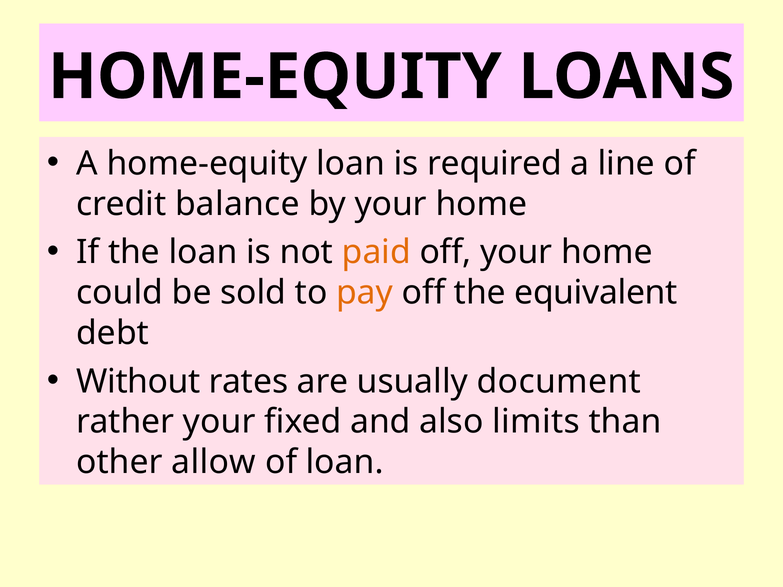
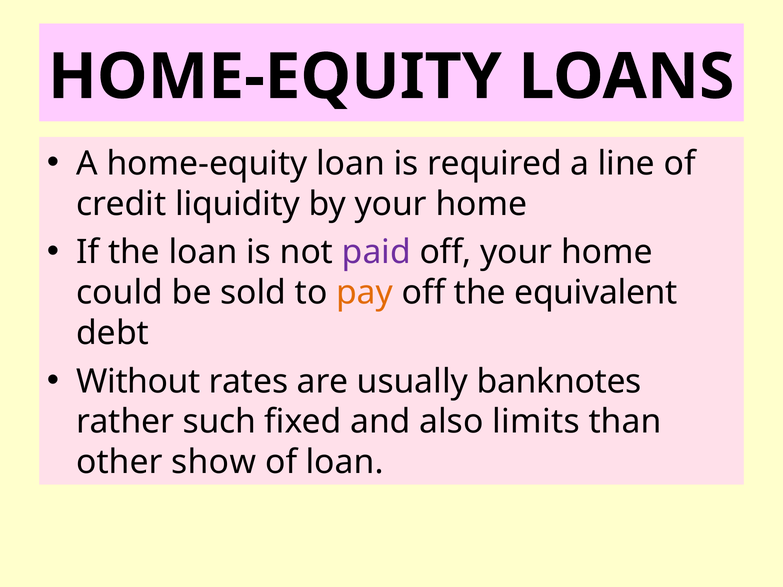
balance: balance -> liquidity (238, 204)
paid colour: orange -> purple (376, 252)
document: document -> banknotes (559, 382)
rather your: your -> such (220, 422)
allow: allow -> show (214, 463)
